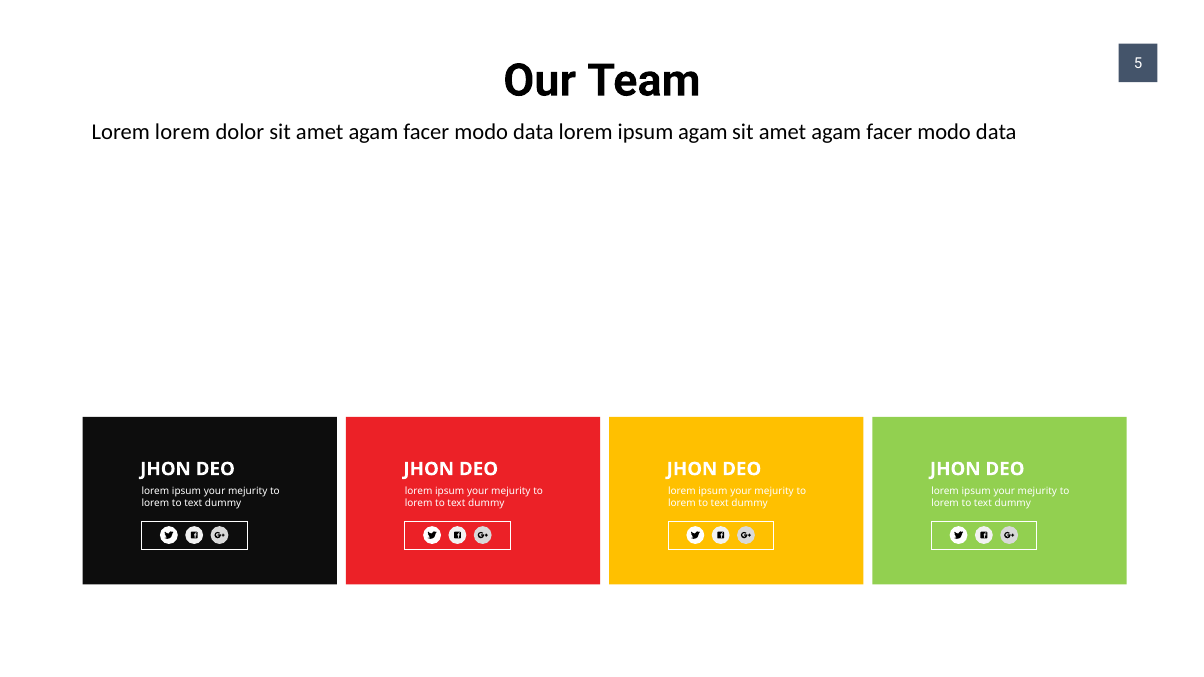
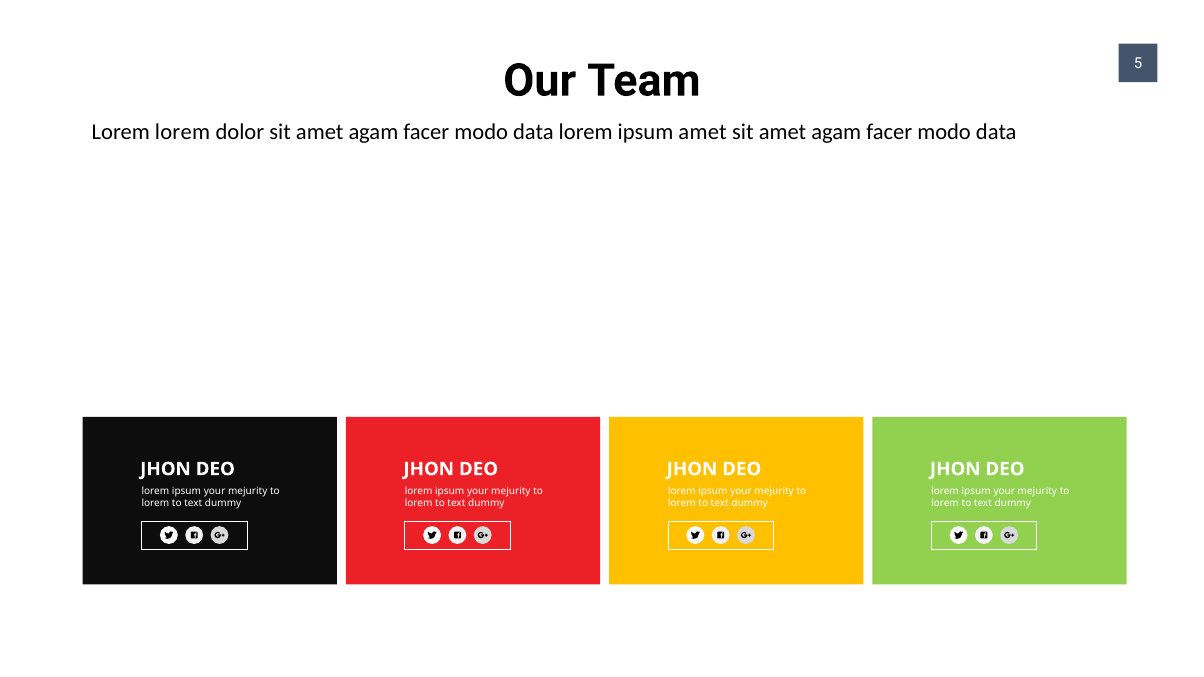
ipsum agam: agam -> amet (703, 132)
